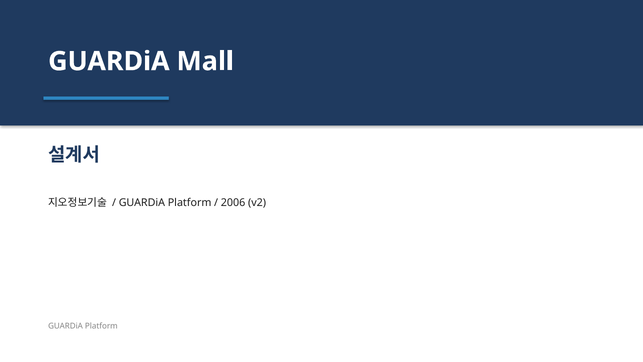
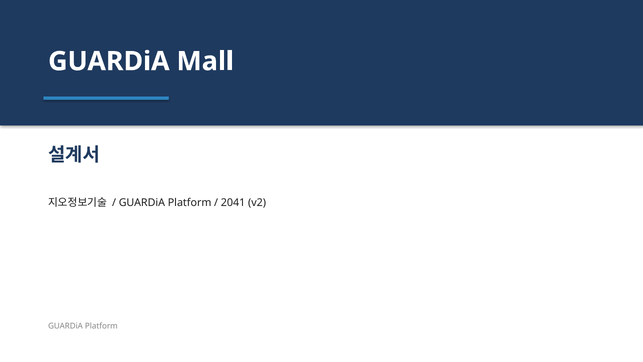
2006: 2006 -> 2041 (233, 202)
